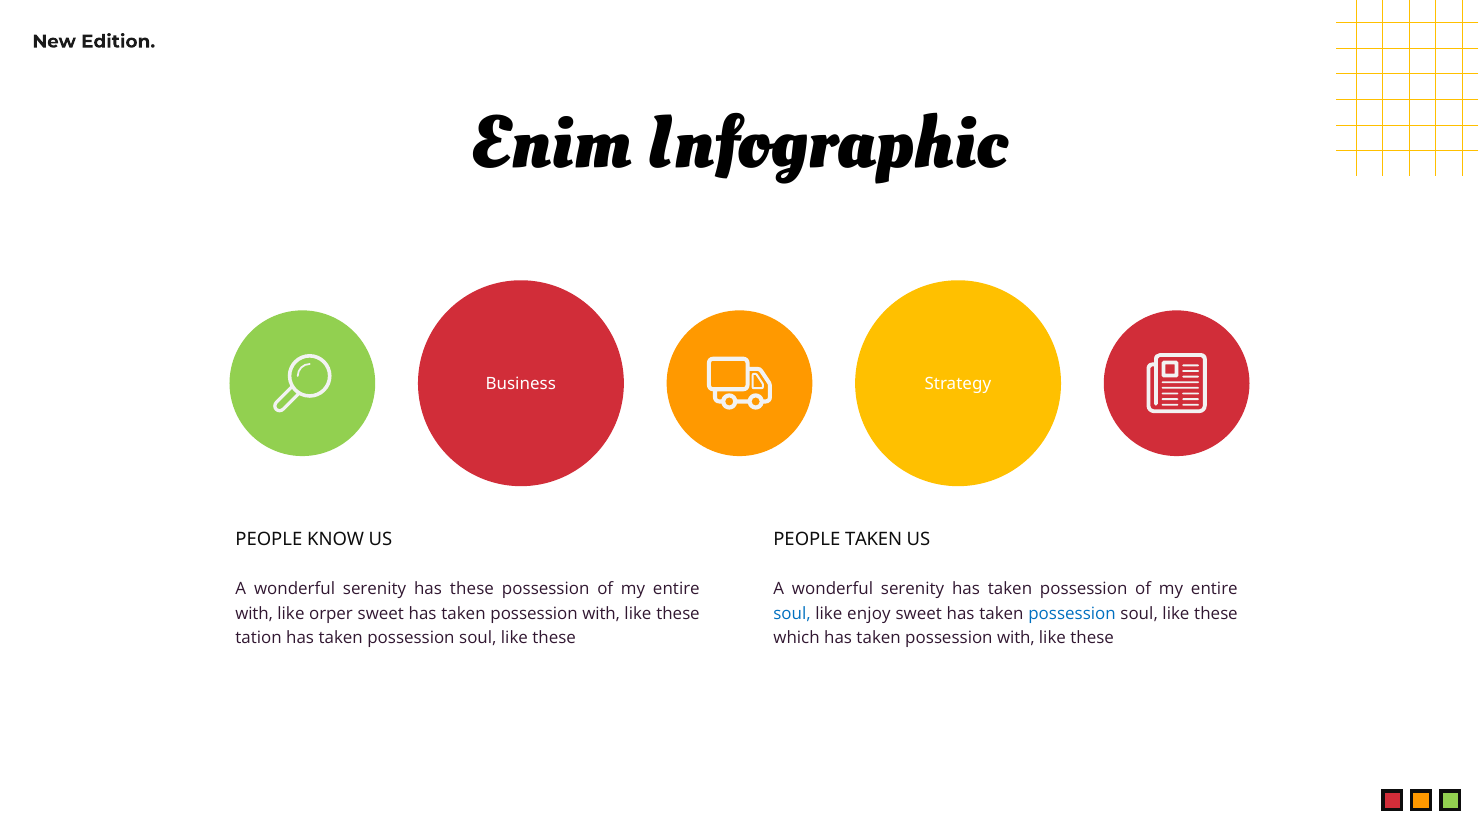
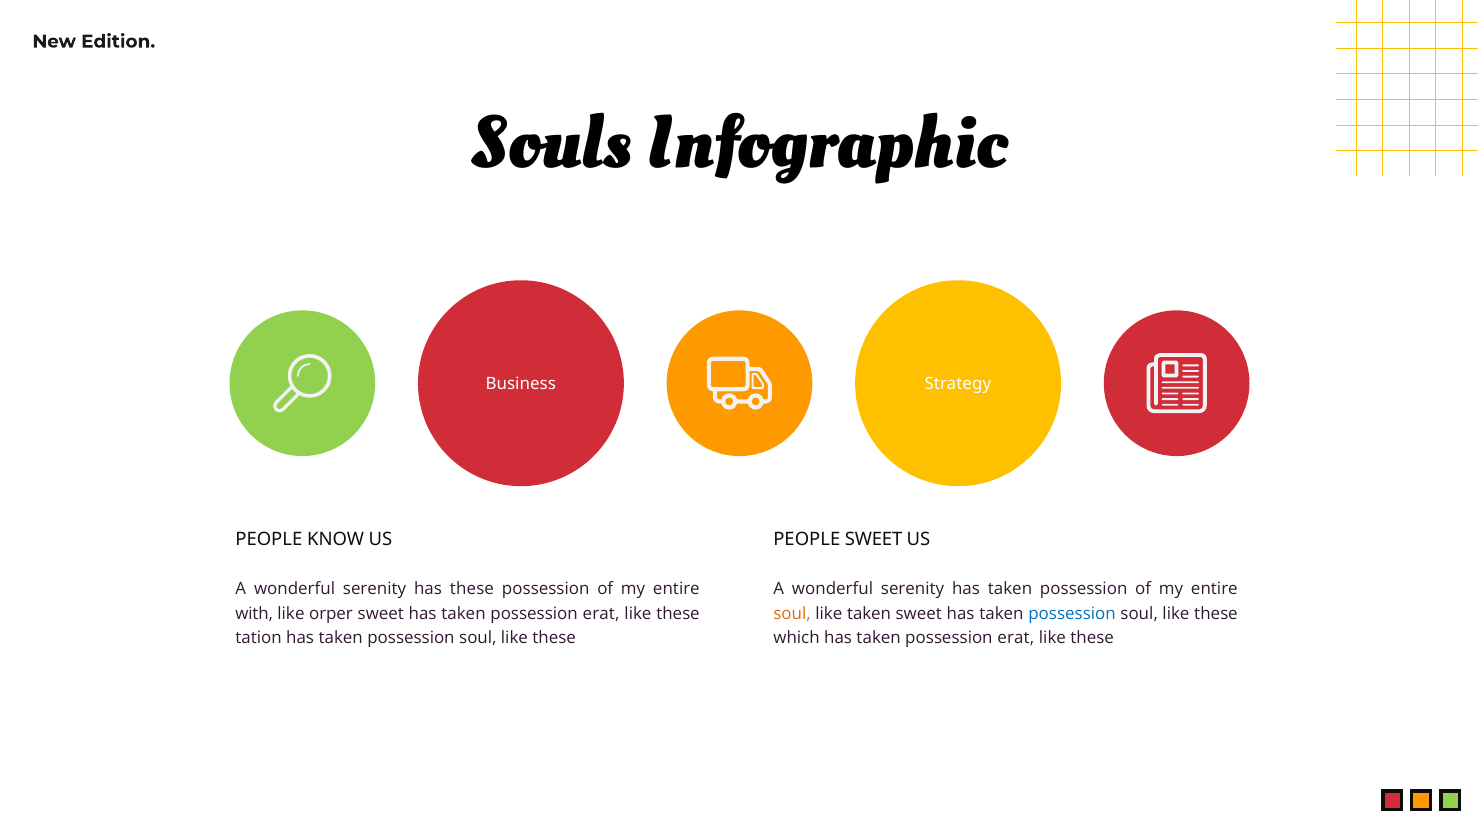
Enim: Enim -> Souls (551, 143)
PEOPLE TAKEN: TAKEN -> SWEET (874, 540)
with: with -> erat (601, 614)
soul colour: blue -> orange (792, 614)
like enjoy: enjoy -> taken (869, 614)
with: with -> erat (1016, 638)
